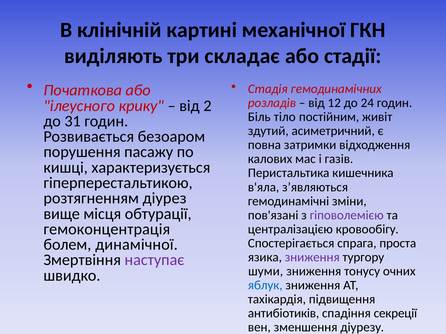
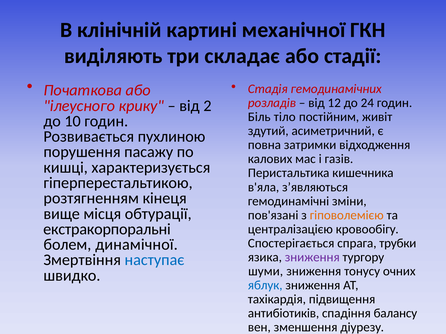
31: 31 -> 10 (73, 121)
безоаром: безоаром -> пухлиною (172, 137)
діурез: діурез -> кінеця (165, 199)
гіповолемією colour: purple -> orange (347, 215)
гемоконцентрація: гемоконцентрація -> екстракорпоральні (107, 229)
проста: проста -> трубки (398, 244)
наступає colour: purple -> blue (155, 260)
секреції: секреції -> балансу (395, 314)
